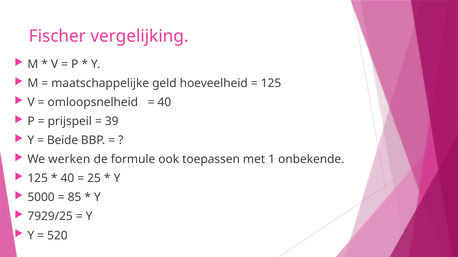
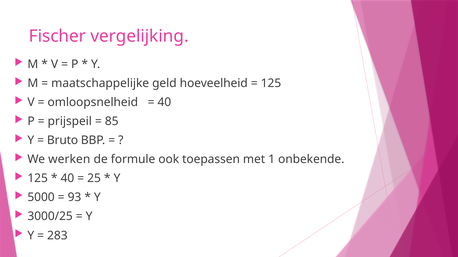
39: 39 -> 85 (112, 122)
Beide: Beide -> Bruto (63, 141)
85: 85 -> 93 (74, 198)
7929/25: 7929/25 -> 3000/25 (50, 217)
520: 520 -> 283 (57, 236)
